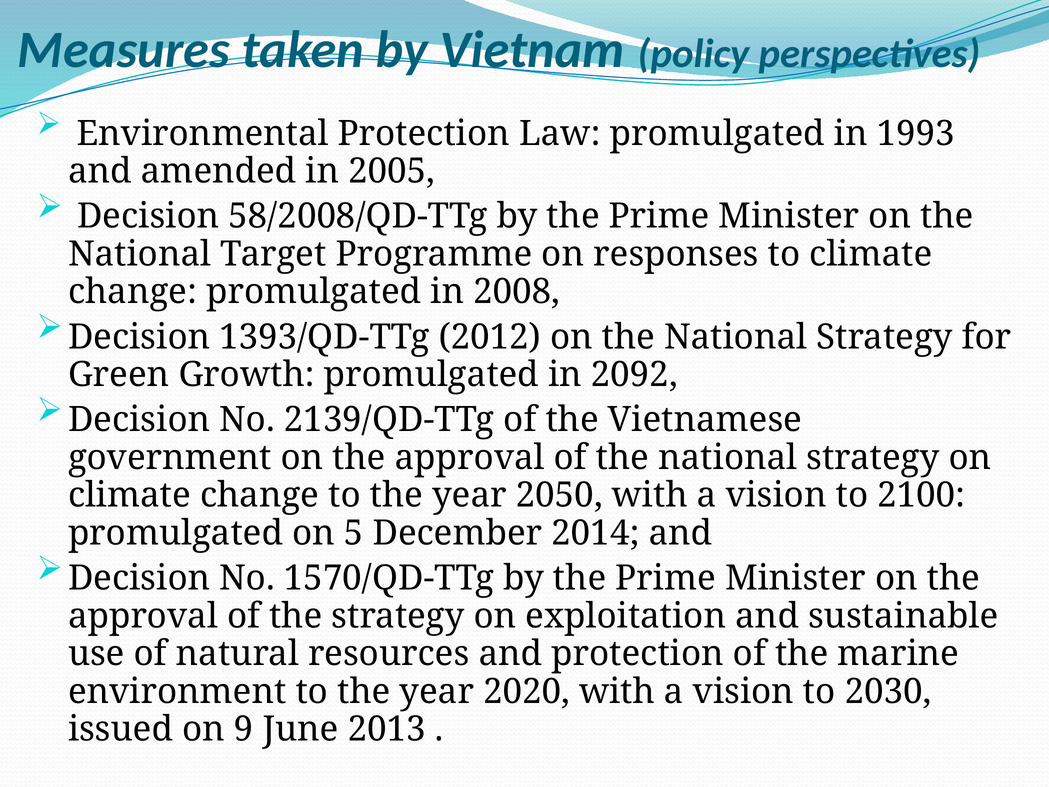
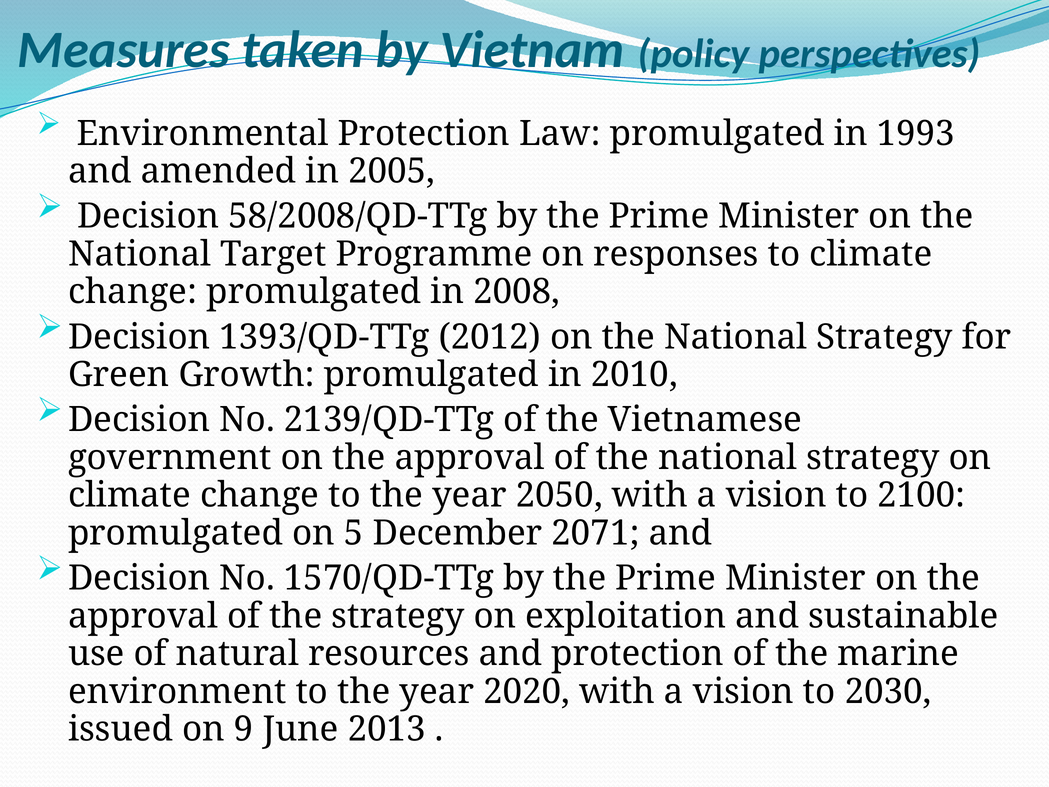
2092: 2092 -> 2010 (634, 375)
2014: 2014 -> 2071 (595, 533)
